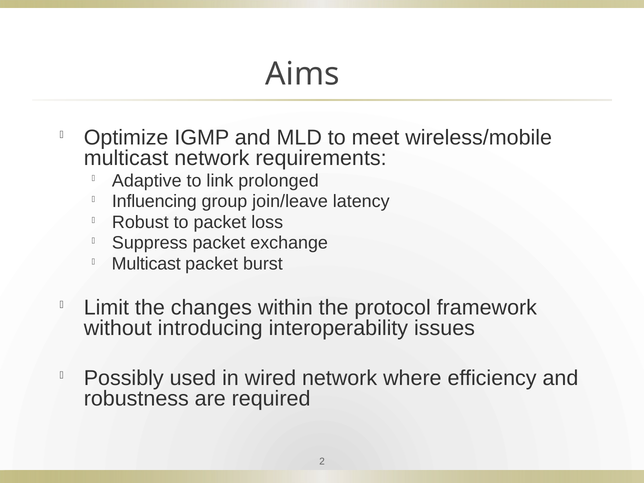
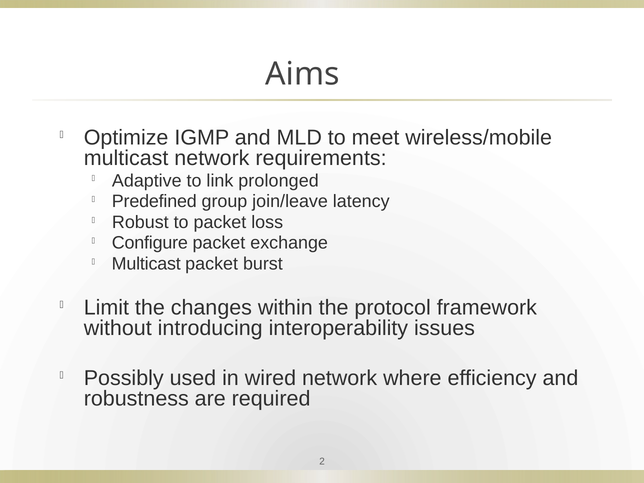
Influencing: Influencing -> Predefined (154, 202)
Suppress: Suppress -> Configure (150, 243)
